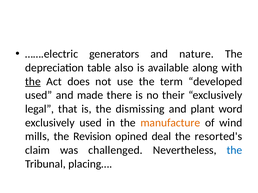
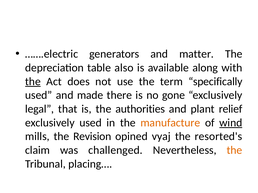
nature: nature -> matter (197, 54)
developed: developed -> specifically (215, 82)
their: their -> gone (174, 95)
dismissing: dismissing -> authorities (140, 109)
word: word -> relief (231, 109)
wind underline: none -> present (231, 123)
deal: deal -> vyaj (161, 137)
the colour: blue -> orange (234, 151)
